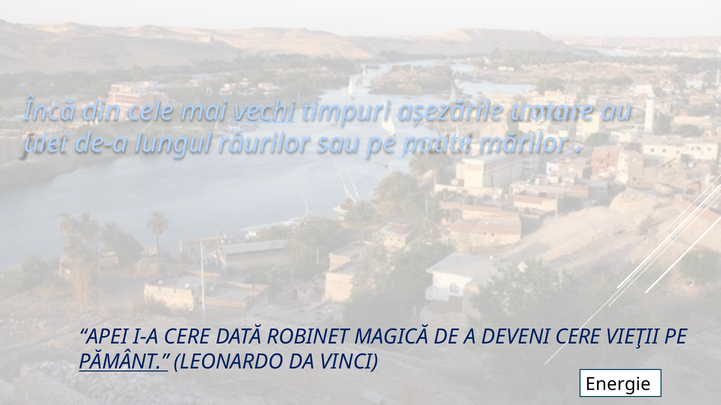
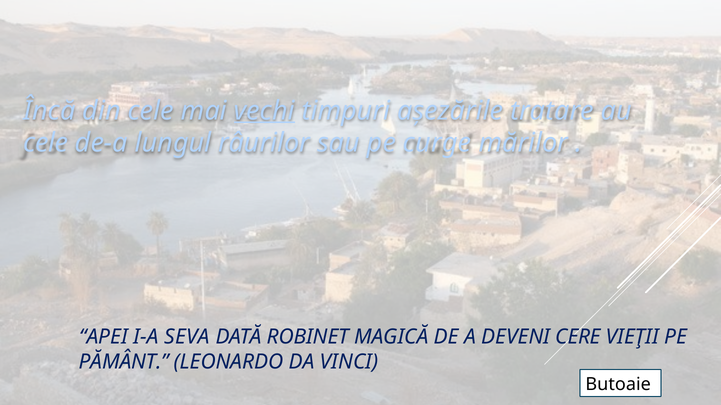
ulei: ulei -> cele (46, 143)
poate: poate -> curge (437, 143)
I-A CERE: CERE -> SEVA (187, 337)
PĂMÂNT underline: present -> none (124, 362)
Energie: Energie -> Butoaie (618, 385)
